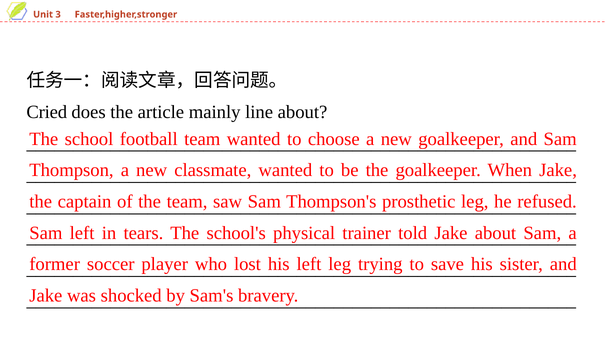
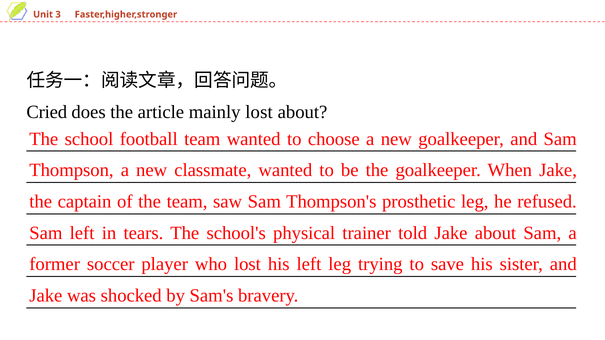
mainly line: line -> lost (259, 112)
